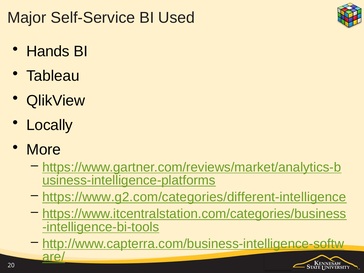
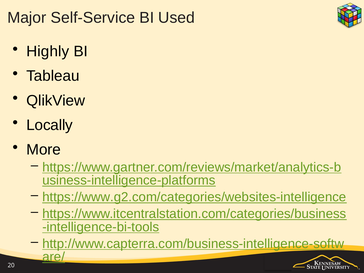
Hands: Hands -> Highly (48, 51)
https://www.g2.com/categories/different-intelligence: https://www.g2.com/categories/different-intelligence -> https://www.g2.com/categories/websites-intelligence (194, 197)
